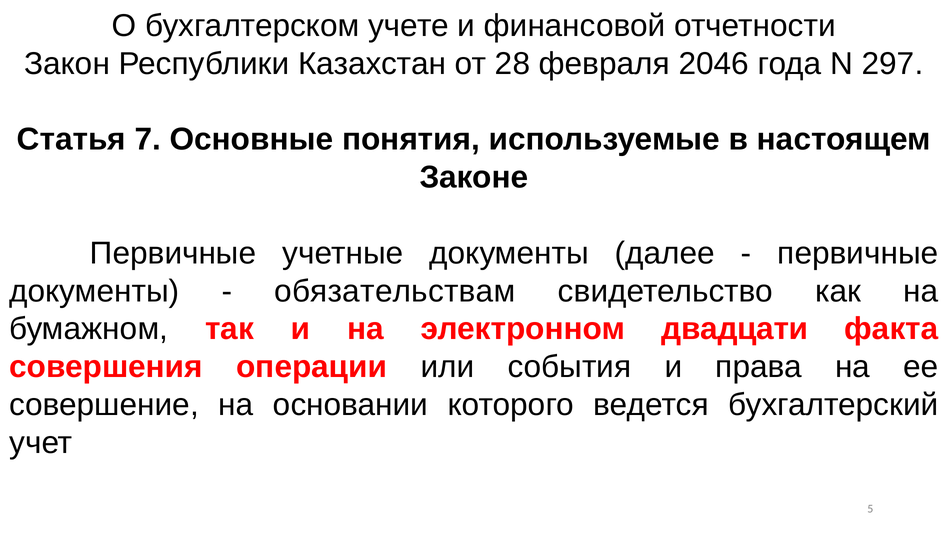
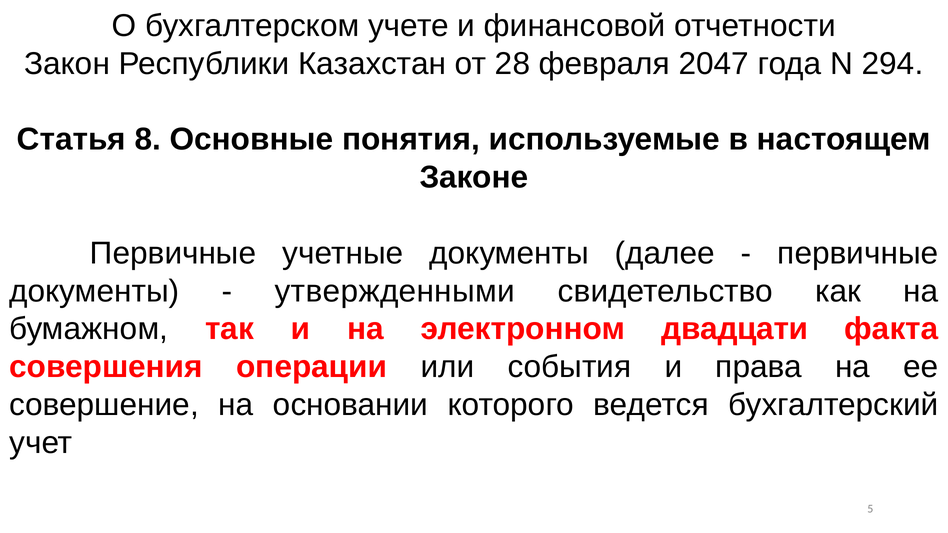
2046: 2046 -> 2047 (714, 64)
297: 297 -> 294 (893, 64)
7: 7 -> 8 (148, 140)
обязательствам: обязательствам -> утвержденными (395, 291)
